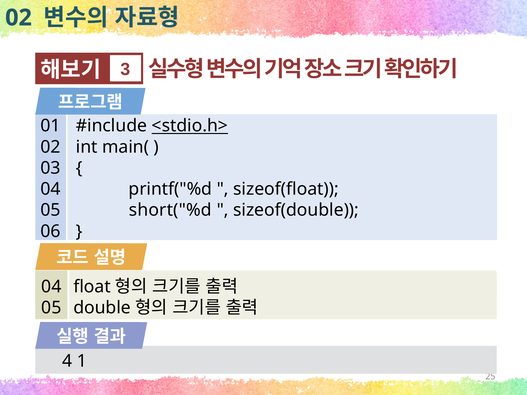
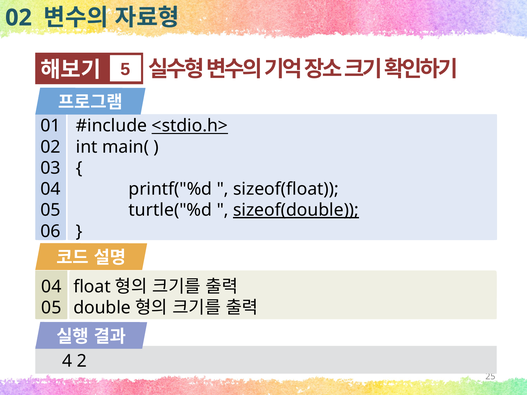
3: 3 -> 5 (125, 70)
short("%d: short("%d -> turtle("%d (170, 210)
sizeof(double underline: none -> present (296, 210)
1: 1 -> 2 (82, 361)
